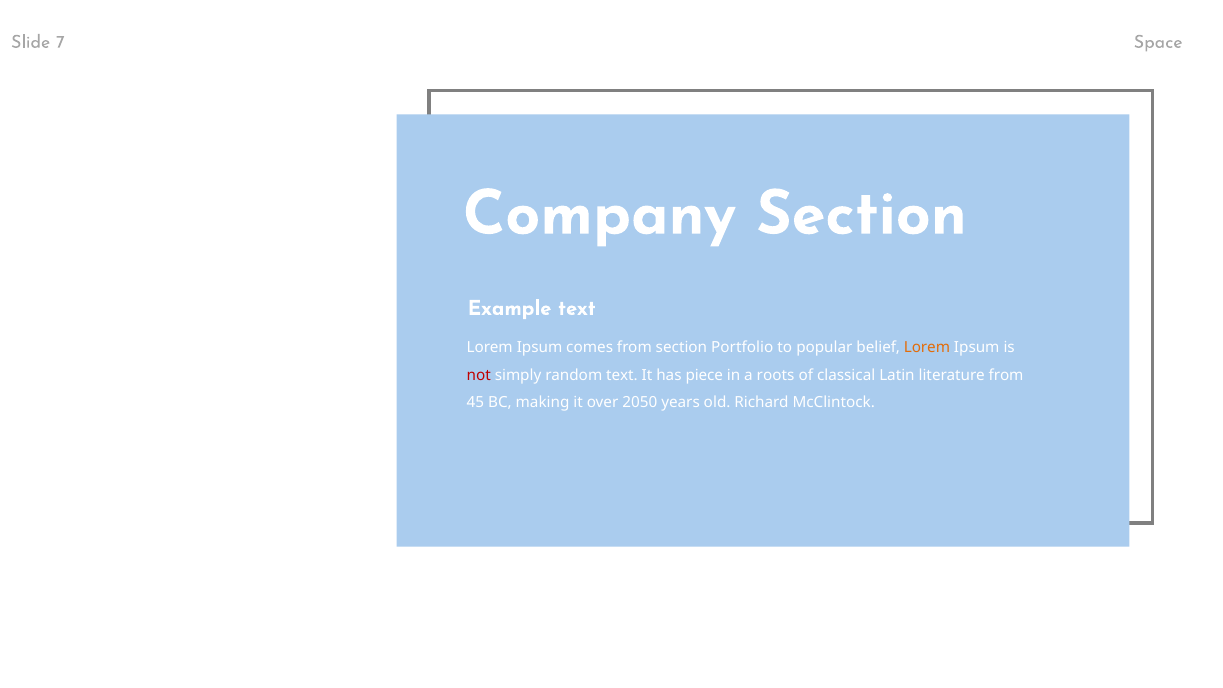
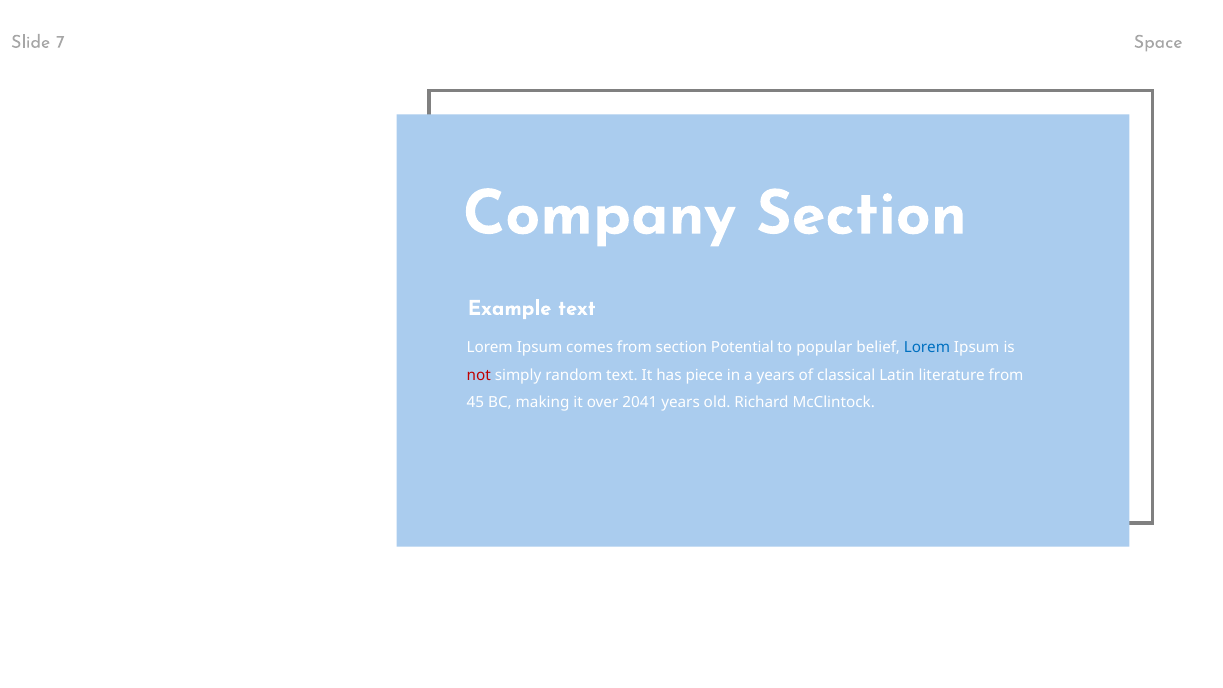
Portfolio: Portfolio -> Potential (742, 348)
Lorem colour: orange -> blue (927, 348)
a roots: roots -> years (776, 375)
2050: 2050 -> 2041 (640, 403)
